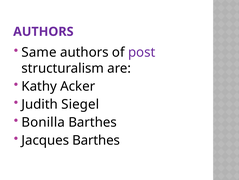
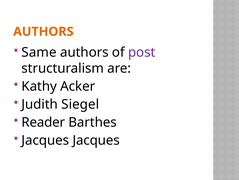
AUTHORS colour: purple -> orange (43, 32)
Bonilla: Bonilla -> Reader (43, 122)
Jacques Barthes: Barthes -> Jacques (96, 140)
